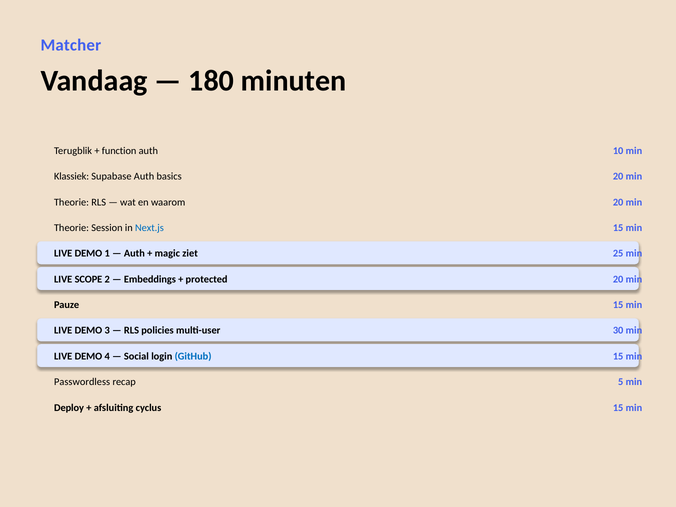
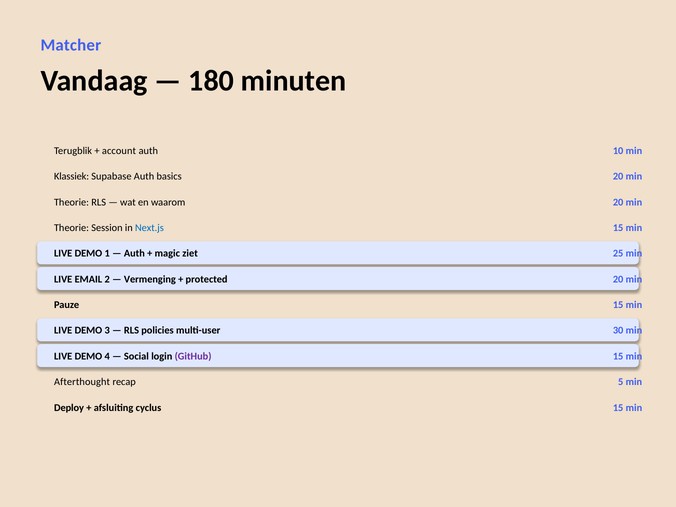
function: function -> account (119, 151)
SCOPE: SCOPE -> EMAIL (88, 279)
Embeddings: Embeddings -> Vermenging (150, 279)
GitHub colour: blue -> purple (193, 356)
Passwordless: Passwordless -> Afterthought (82, 382)
